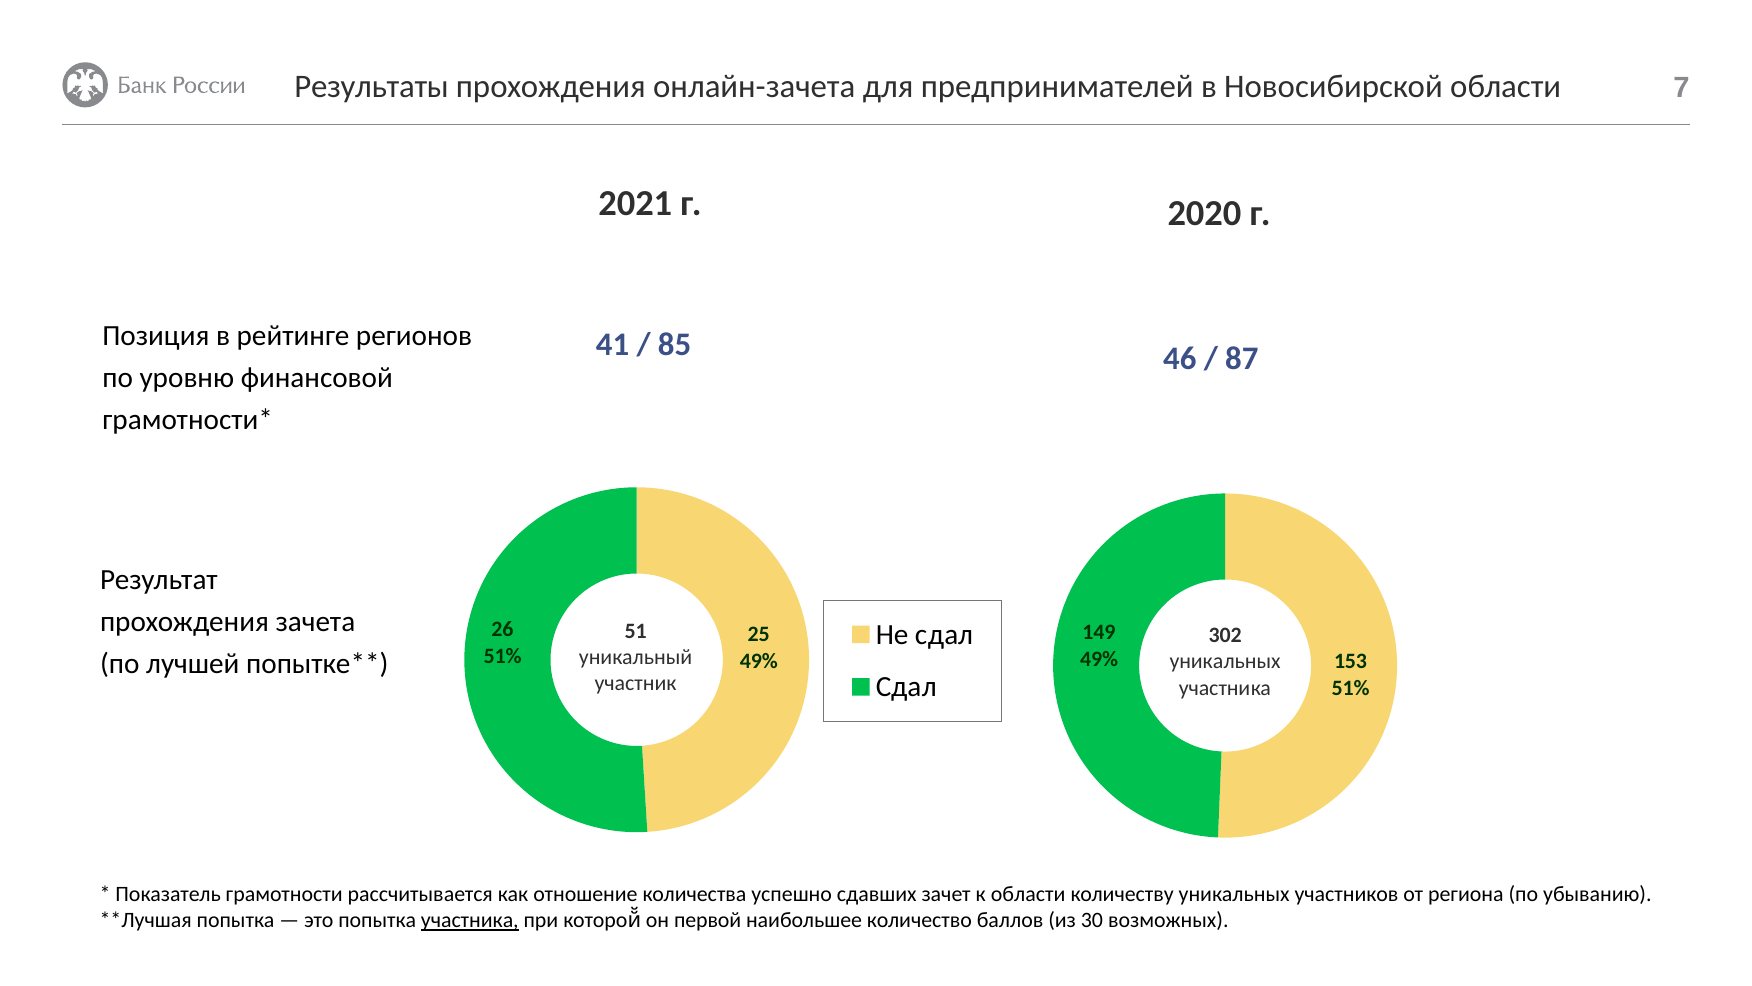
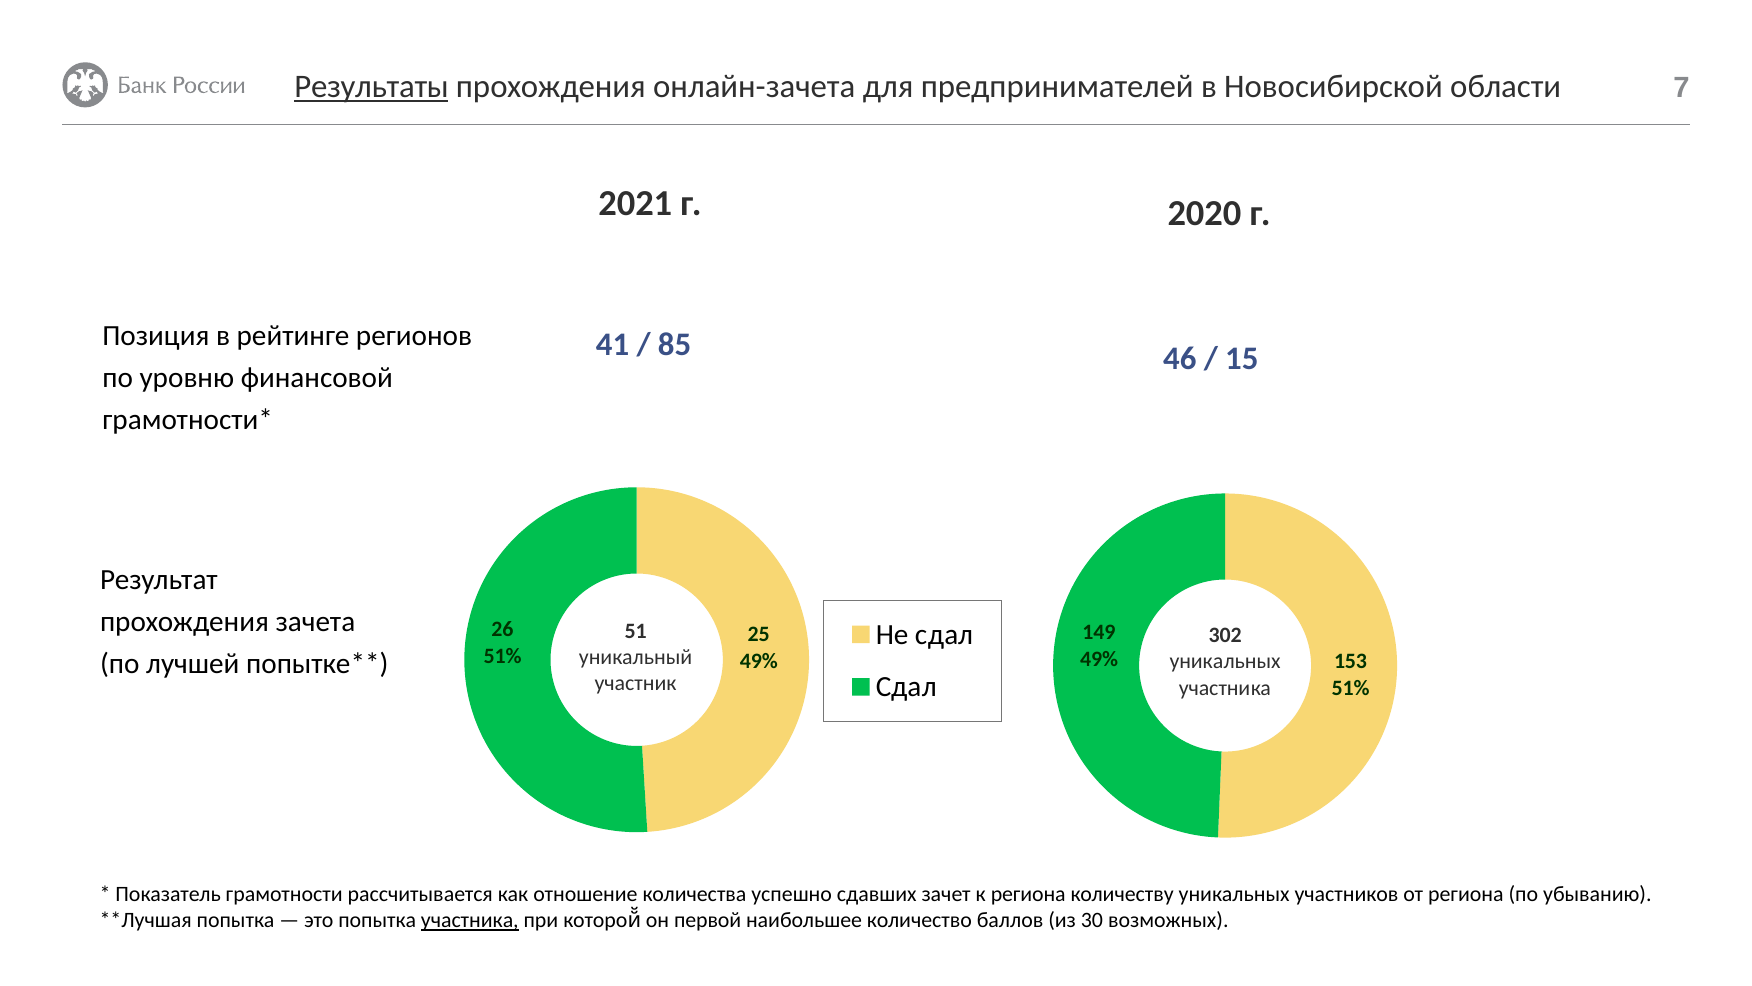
Результаты underline: none -> present (372, 87)
87: 87 -> 15 (1242, 358)
к области: области -> региона (1028, 894)
